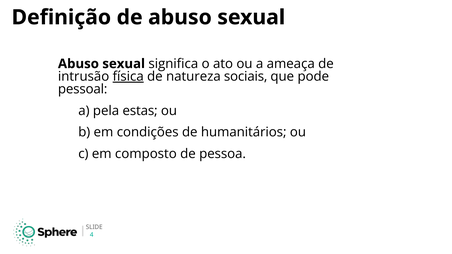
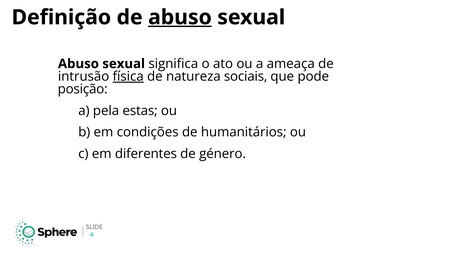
abuso underline: none -> present (180, 17)
pessoal: pessoal -> posição (83, 89)
composto: composto -> diferentes (146, 154)
pessoa: pessoa -> género (223, 154)
